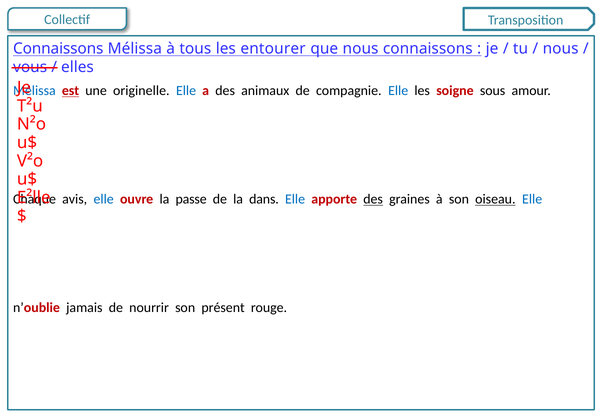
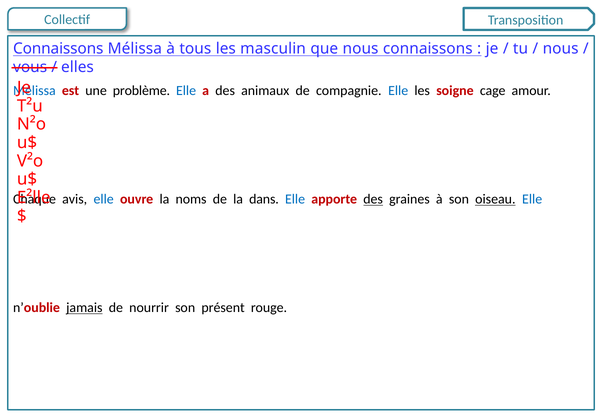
entourer: entourer -> masculin (273, 49)
est underline: present -> none (71, 91)
originelle: originelle -> problème (141, 91)
sous: sous -> cage (493, 91)
passe: passe -> noms (191, 199)
jamais underline: none -> present (84, 308)
